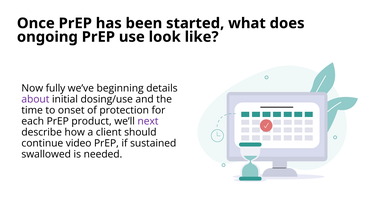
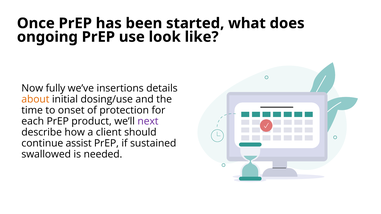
beginning: beginning -> insertions (120, 88)
about colour: purple -> orange (35, 99)
video: video -> assist (79, 144)
